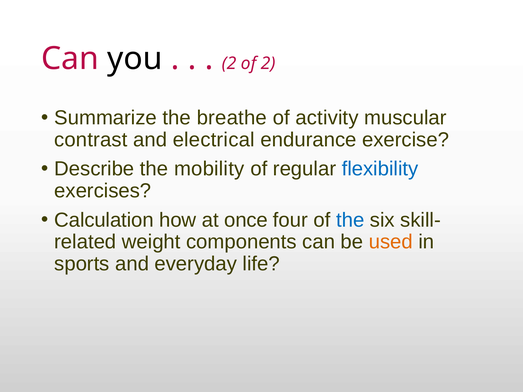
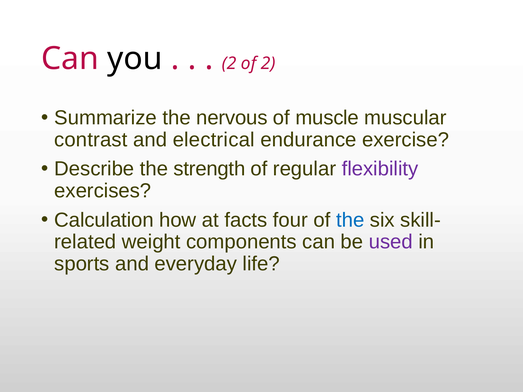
breathe: breathe -> nervous (232, 118)
activity: activity -> muscle (327, 118)
mobility: mobility -> strength (209, 169)
flexibility colour: blue -> purple (380, 169)
once: once -> facts (246, 220)
used colour: orange -> purple (391, 242)
